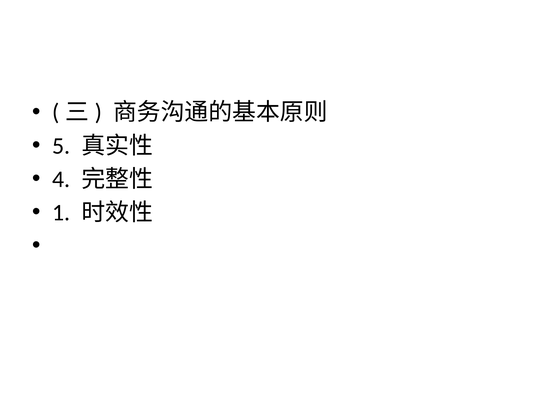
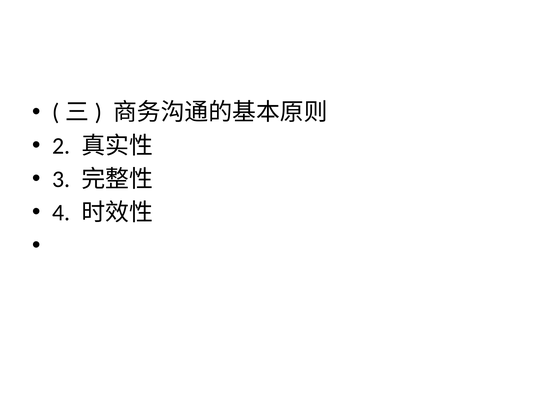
5: 5 -> 2 (61, 146)
4: 4 -> 3 (61, 179)
1: 1 -> 4 (61, 213)
